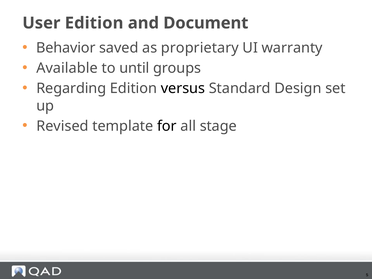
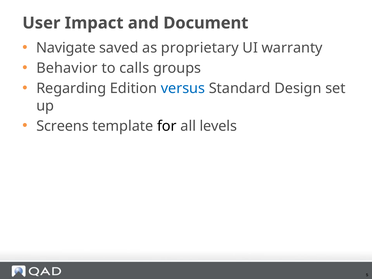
User Edition: Edition -> Impact (94, 23)
Behavior: Behavior -> Navigate (66, 48)
Available: Available -> Behavior (67, 68)
until: until -> calls (134, 68)
versus colour: black -> blue (183, 88)
Revised: Revised -> Screens (62, 126)
stage: stage -> levels (218, 126)
